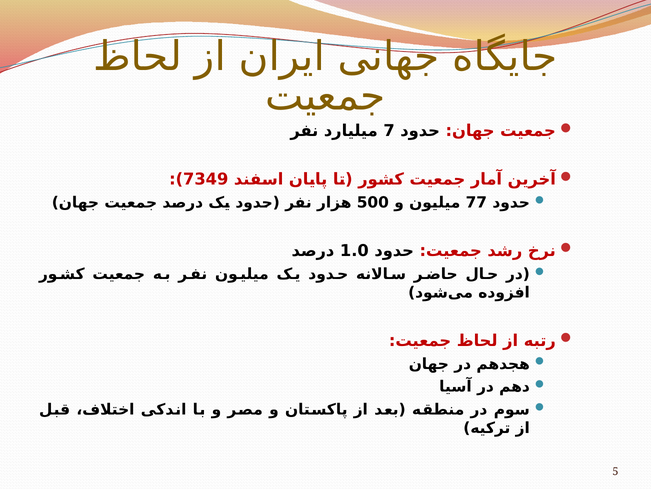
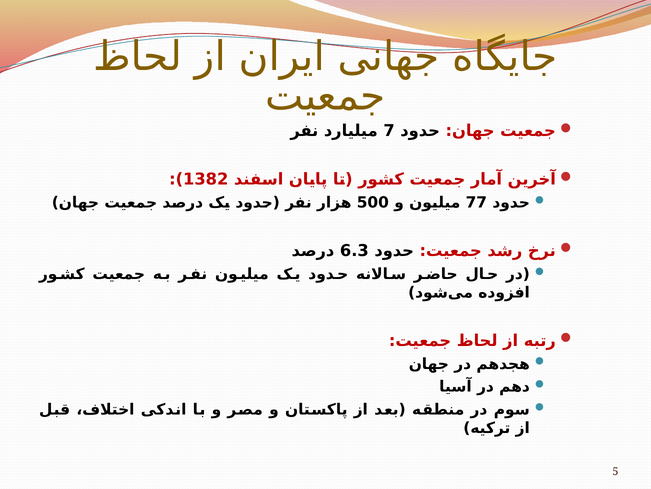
7349: 7349 -> 1382 (206, 179)
1.0: 1.0 -> 6.3 (354, 250)
